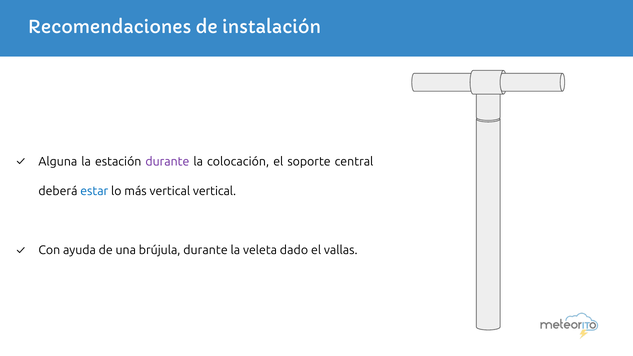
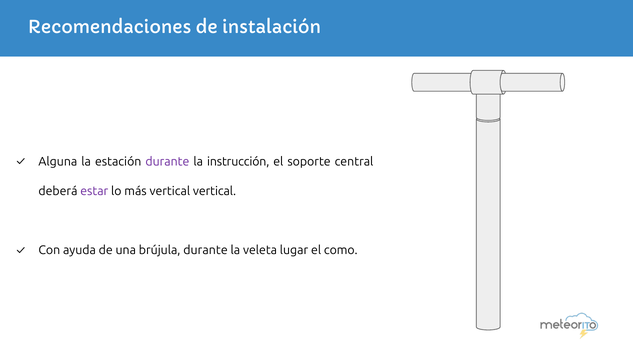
colocación: colocación -> instrucción (238, 162)
estar colour: blue -> purple (94, 191)
dado: dado -> lugar (294, 250)
vallas: vallas -> como (341, 250)
